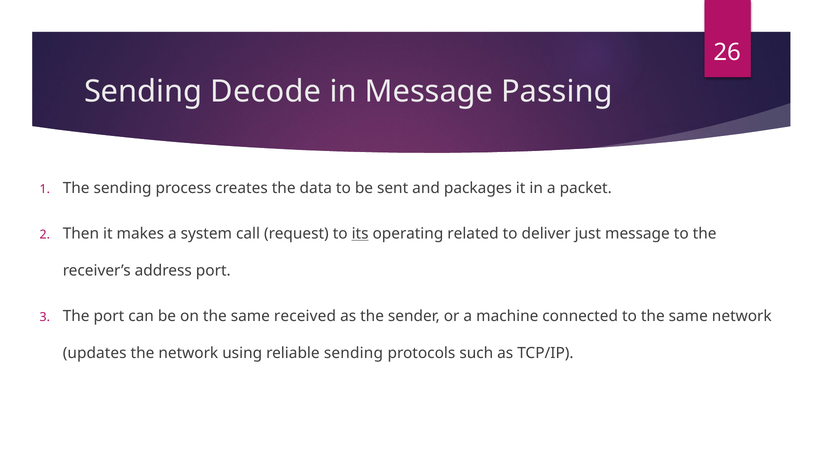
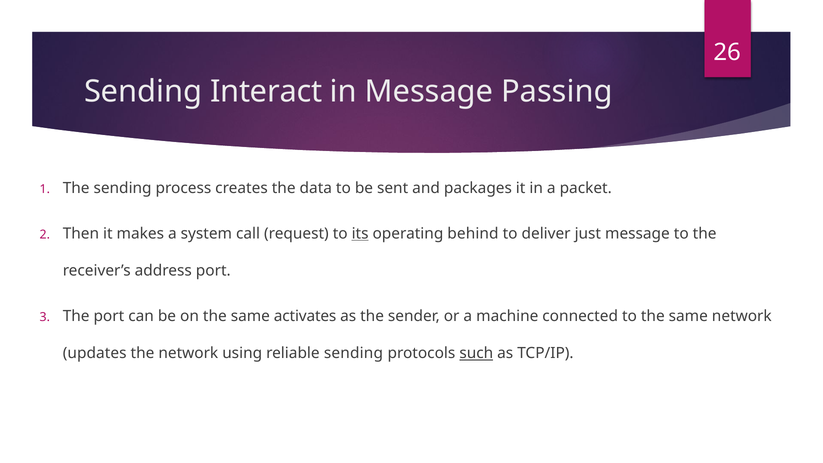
Decode: Decode -> Interact (266, 92)
related: related -> behind (473, 234)
received: received -> activates (305, 316)
such underline: none -> present (476, 353)
